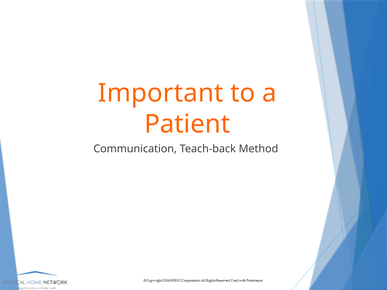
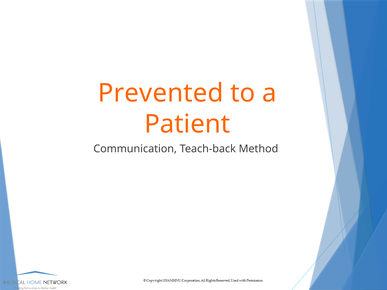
Important: Important -> Prevented (161, 93)
